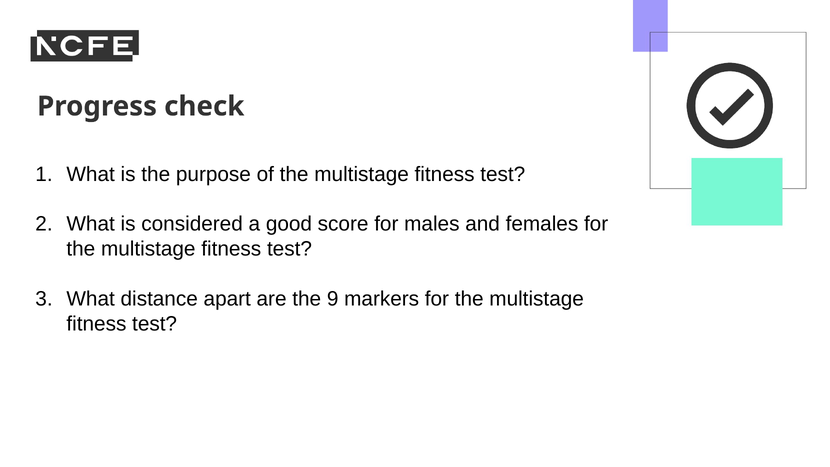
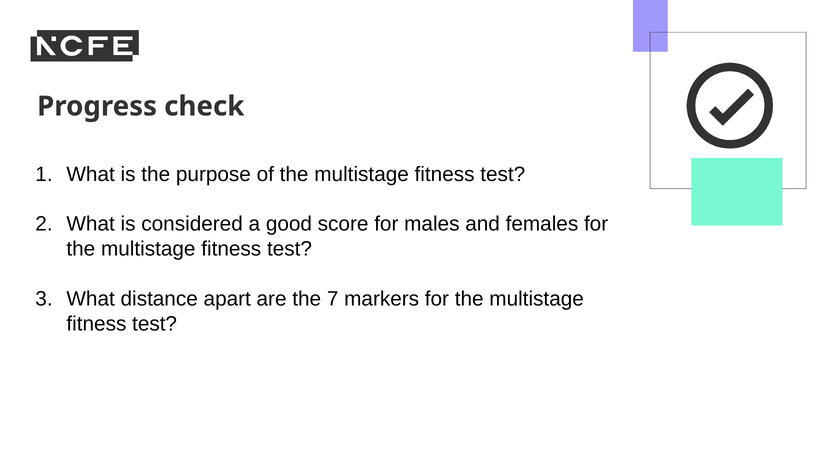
9: 9 -> 7 (333, 299)
